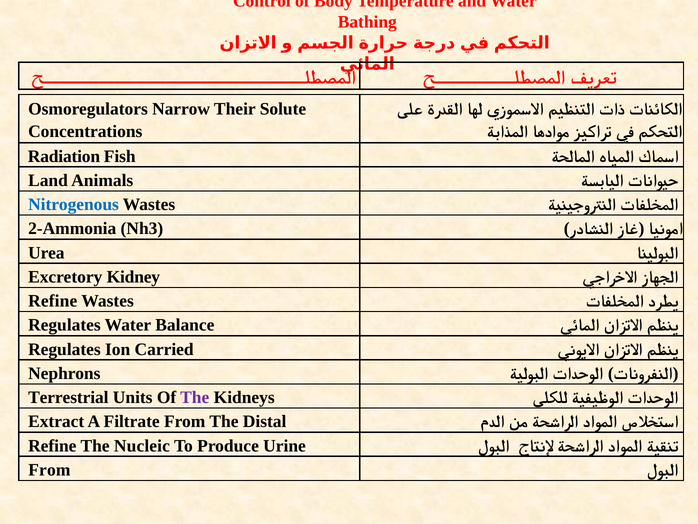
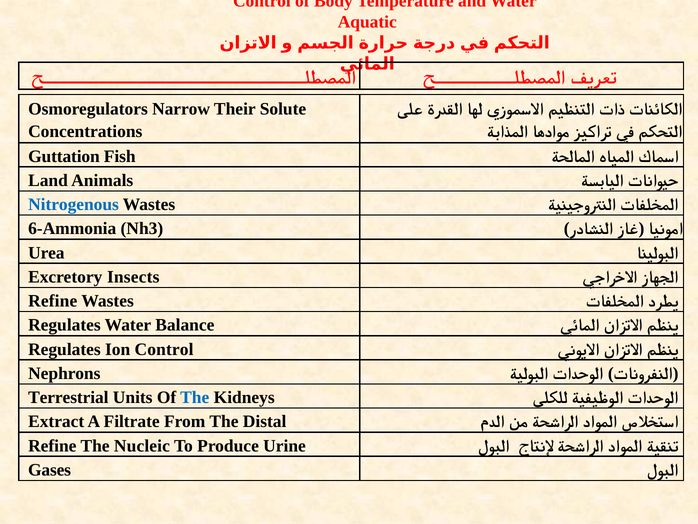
Bathing: Bathing -> Aquatic (367, 22)
Radiation: Radiation -> Guttation (64, 156)
2-Ammonia: 2-Ammonia -> 6-Ammonia (72, 229)
Kidney: Kidney -> Insects (133, 277)
Ion Carried: Carried -> Control (164, 349)
The colour: purple -> blue (195, 397)
From: From -> Gases (50, 470)
